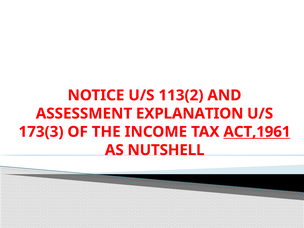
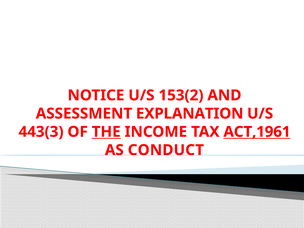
113(2: 113(2 -> 153(2 (181, 95)
173(3: 173(3 -> 443(3 (41, 132)
THE underline: none -> present (106, 132)
NUTSHELL: NUTSHELL -> CONDUCT (166, 150)
